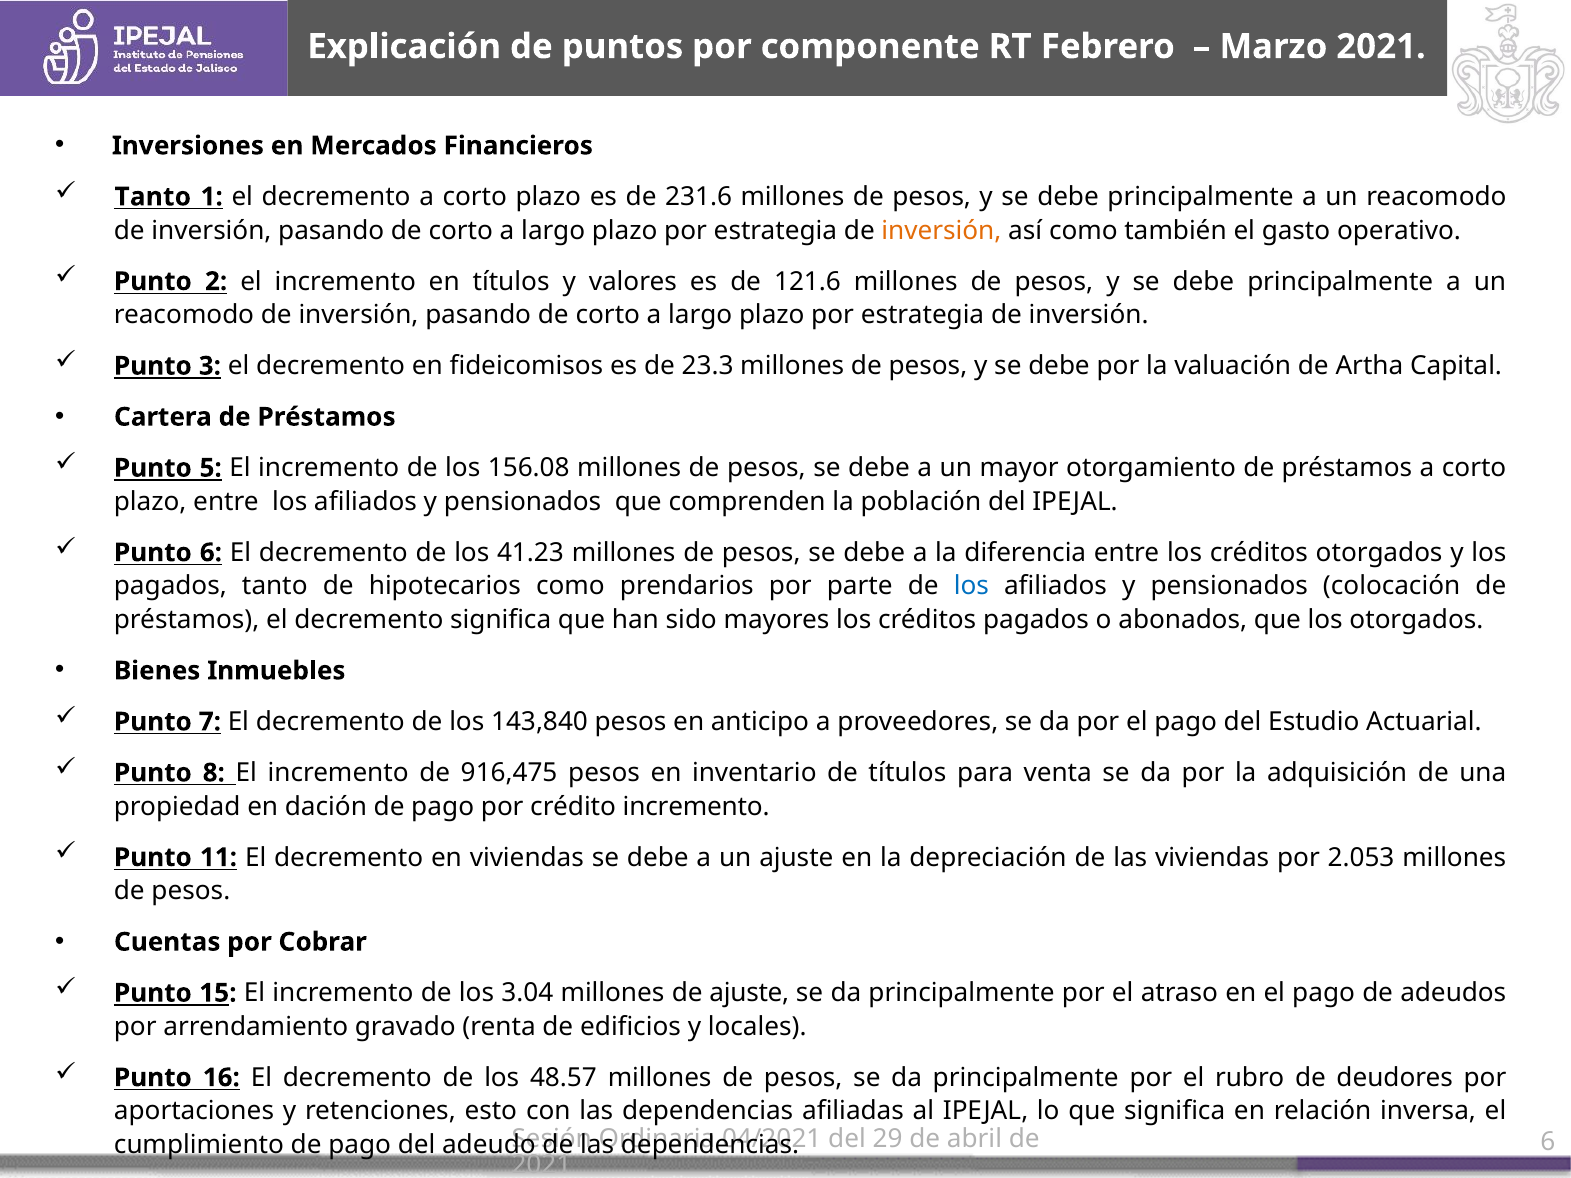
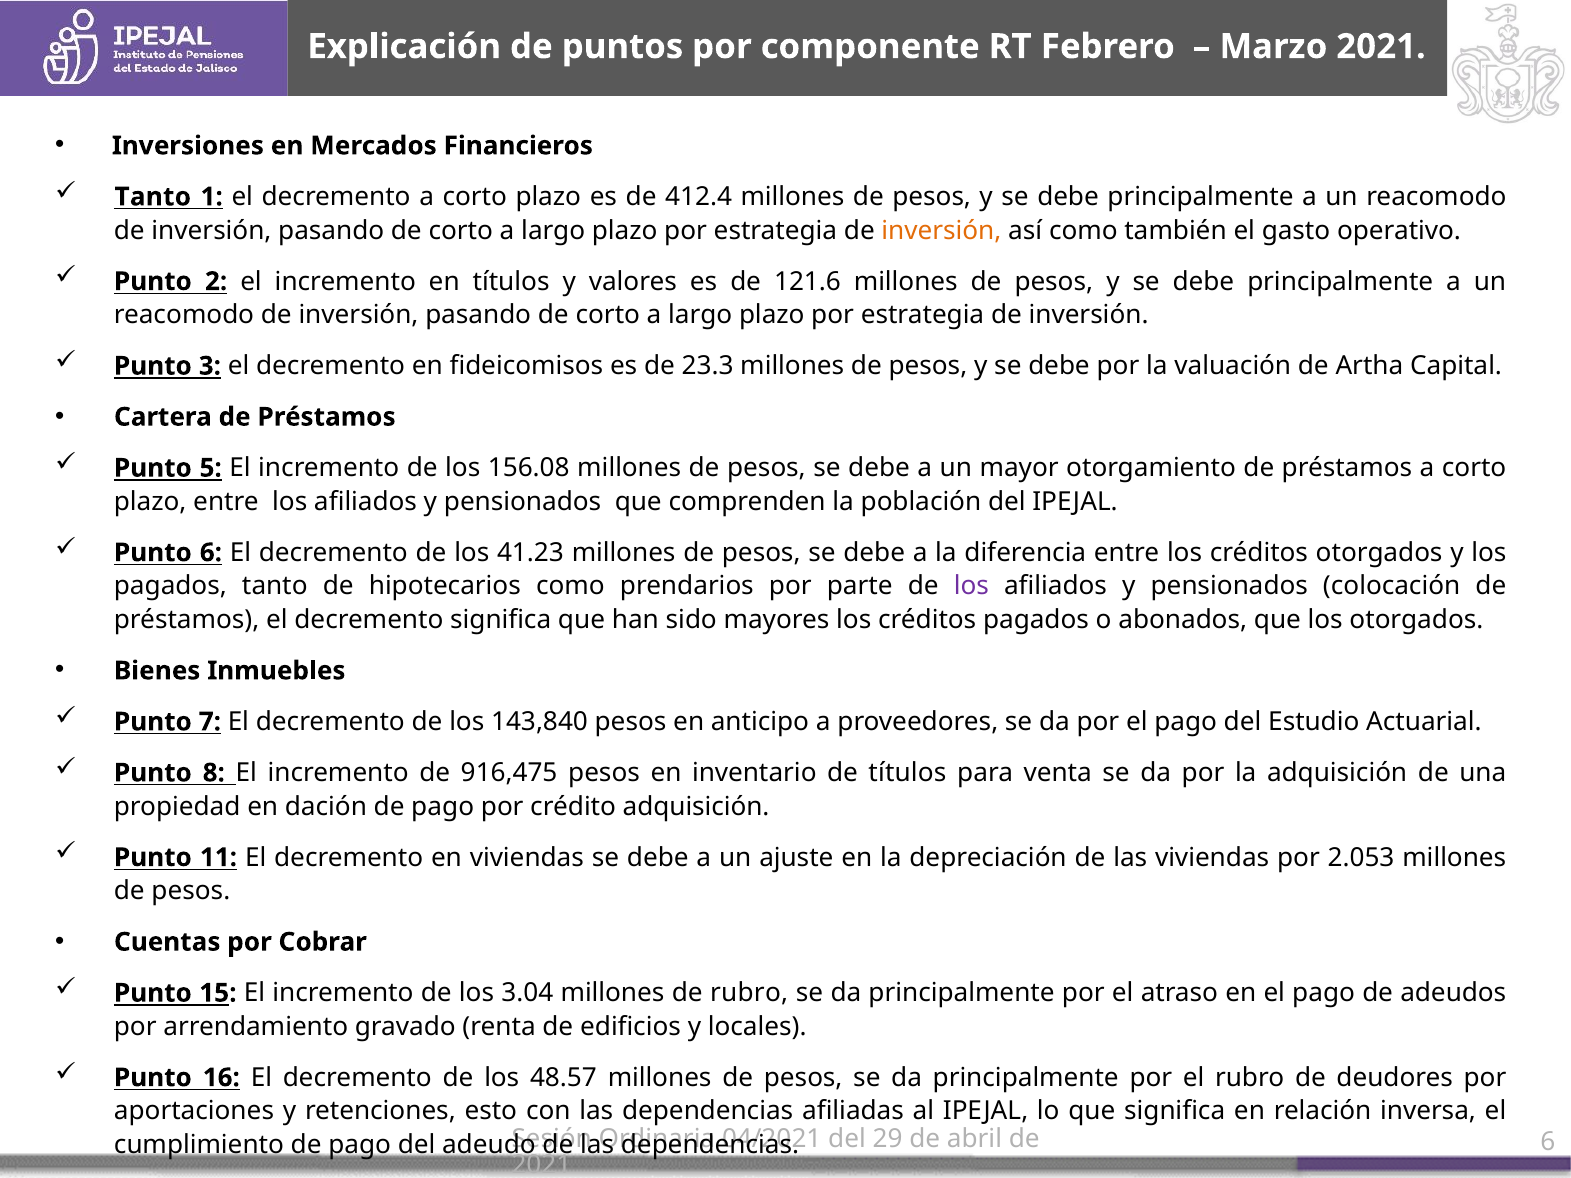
231.6: 231.6 -> 412.4 (699, 197)
los colour: blue -> purple (971, 586)
crédito incremento: incremento -> adquisición (696, 807)
de ajuste: ajuste -> rubro (749, 993)
